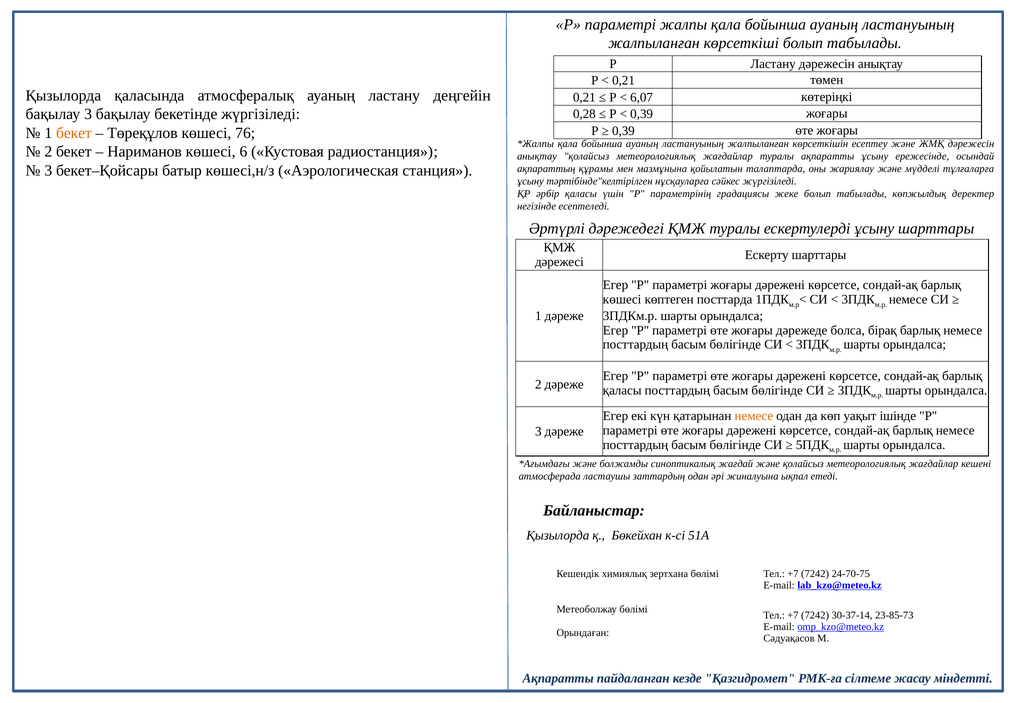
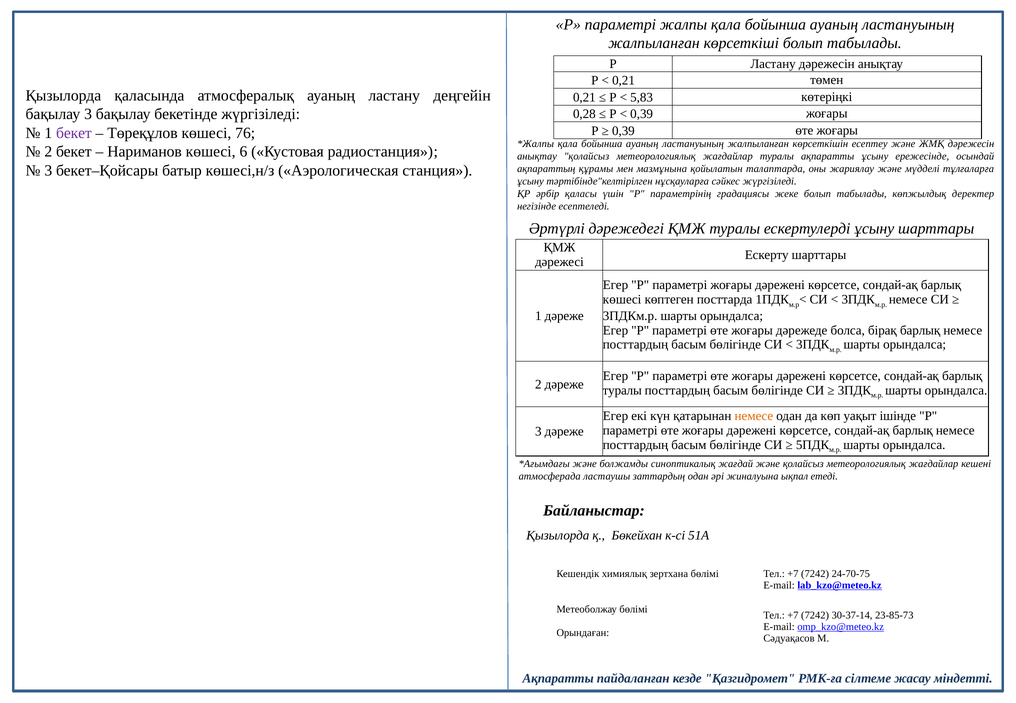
6,07: 6,07 -> 5,83 (642, 97)
бекет colour: orange -> purple (74, 133)
қаласы: қаласы -> туралы (622, 391)
